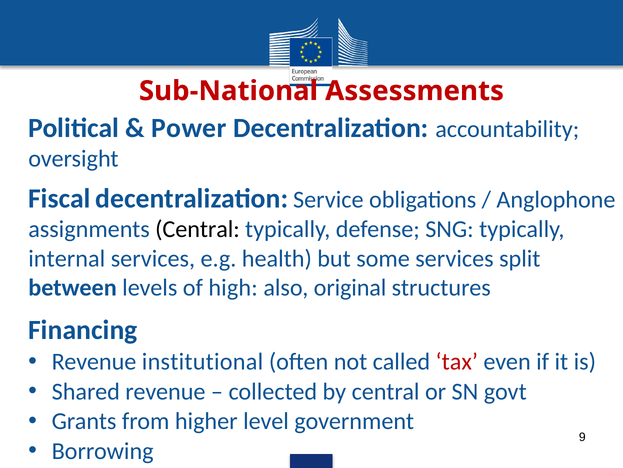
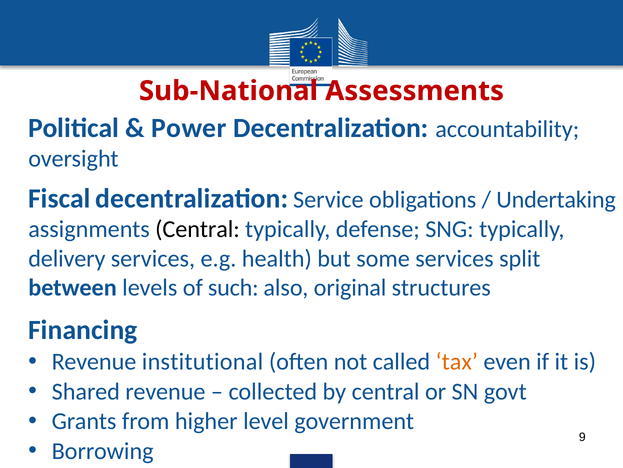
Anglophone: Anglophone -> Undertaking (556, 199)
internal: internal -> delivery (67, 258)
high: high -> such (233, 287)
tax colour: red -> orange (457, 361)
